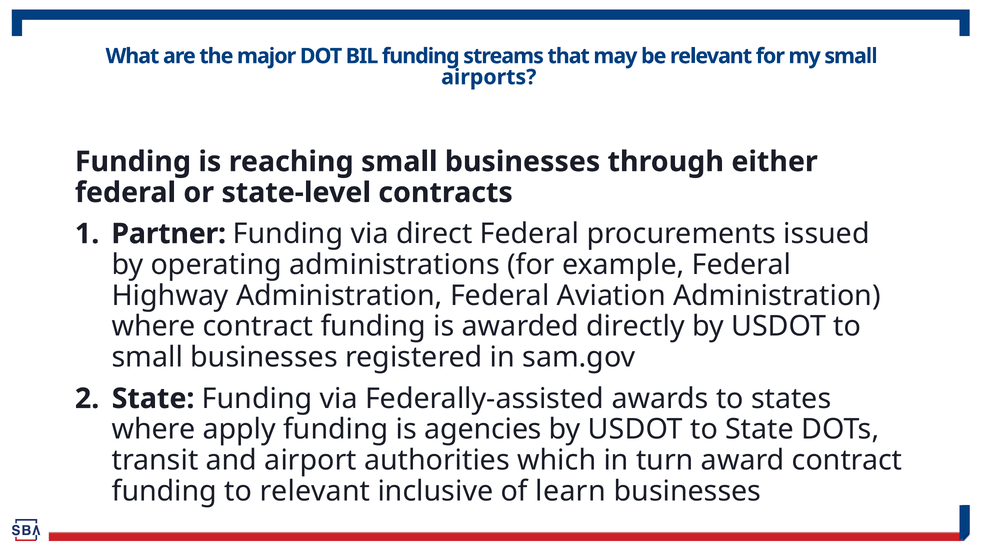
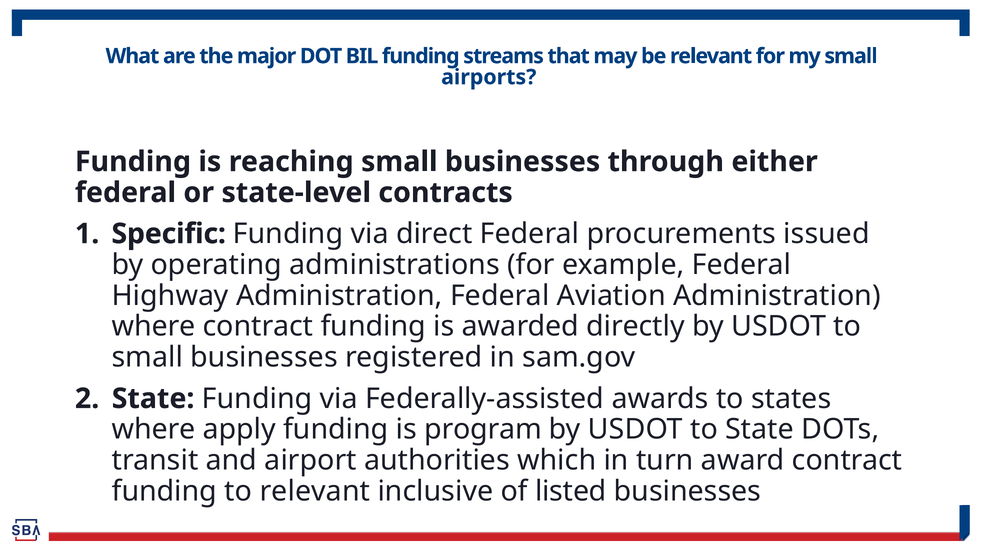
Partner: Partner -> Specific (169, 234)
agencies: agencies -> program (483, 430)
learn: learn -> listed (571, 492)
